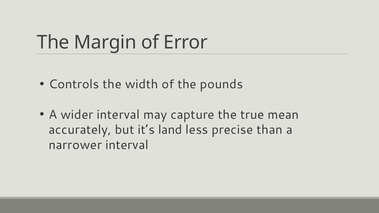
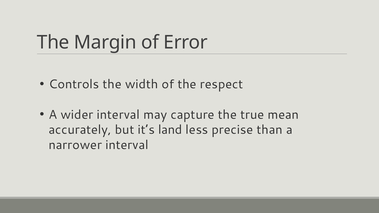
pounds: pounds -> respect (222, 84)
